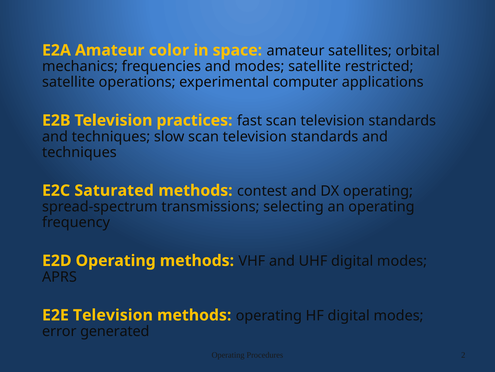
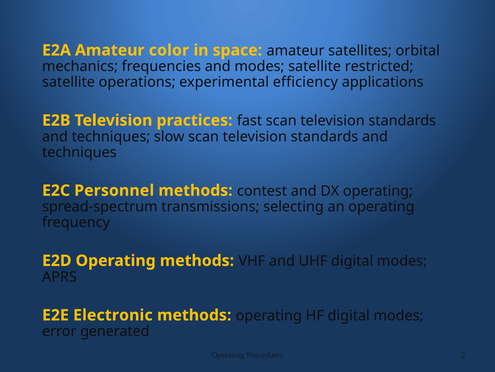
computer: computer -> efficiency (305, 82)
Saturated: Saturated -> Personnel (114, 190)
E2E Television: Television -> Electronic (113, 315)
